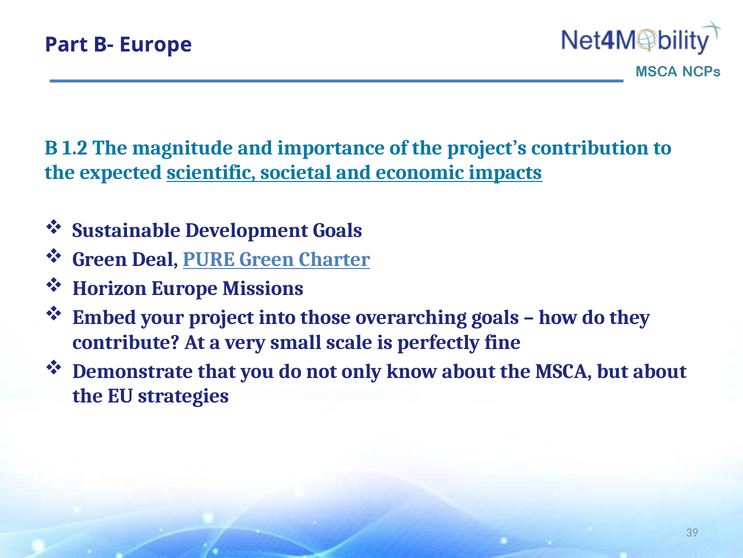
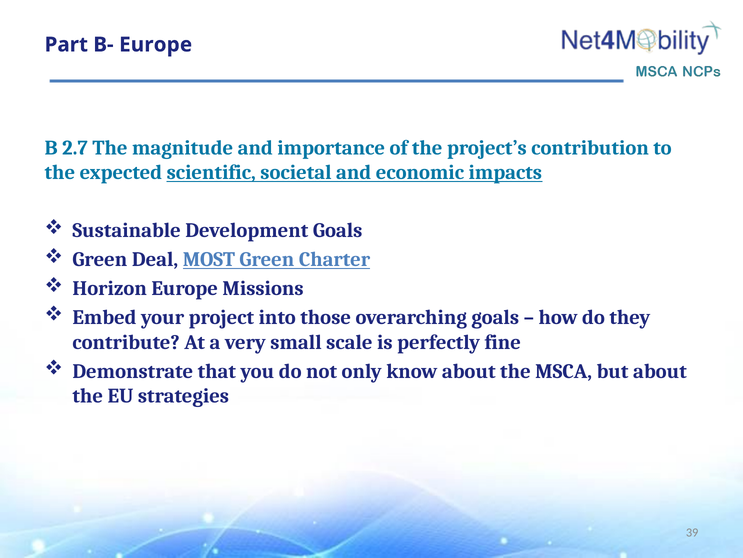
1.2: 1.2 -> 2.7 (75, 148)
PURE: PURE -> MOST (209, 259)
